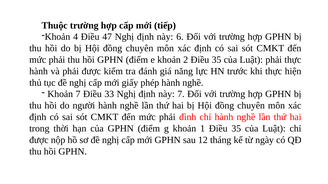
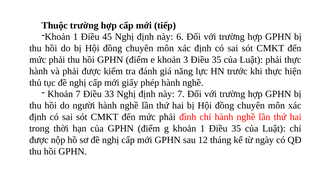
4: 4 -> 1 (76, 37)
47: 47 -> 45 (107, 37)
2: 2 -> 3 (186, 60)
